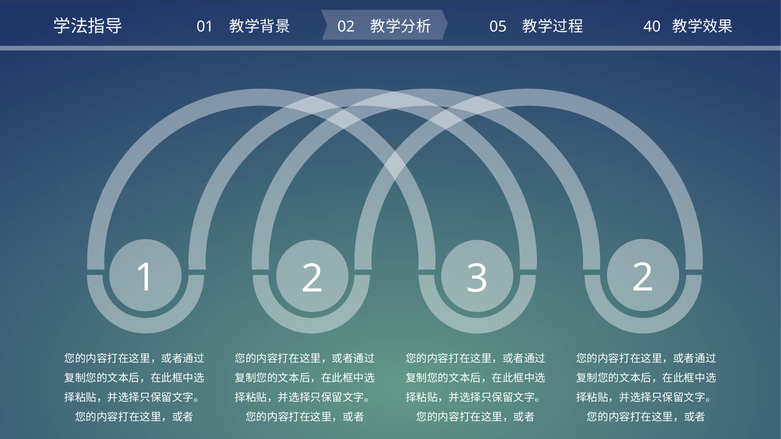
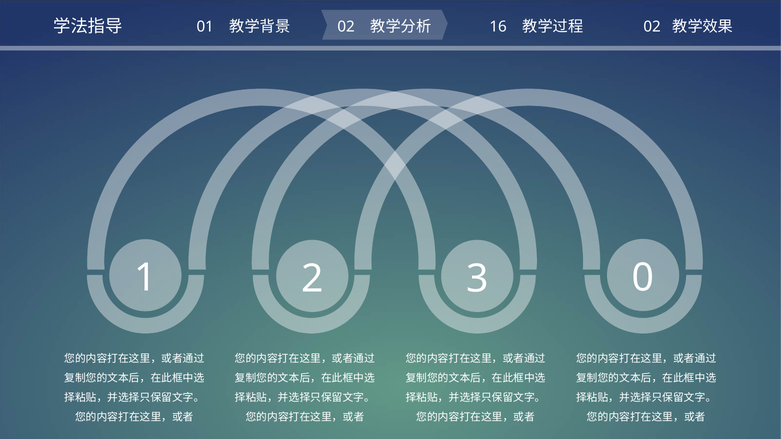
05: 05 -> 16 (498, 27)
40: 40 -> 02 (652, 27)
3 2: 2 -> 0 (643, 278)
